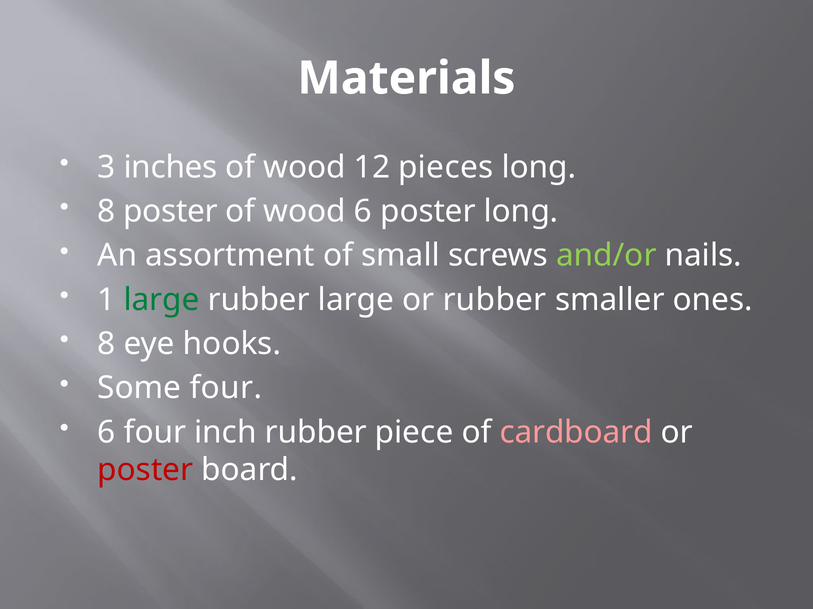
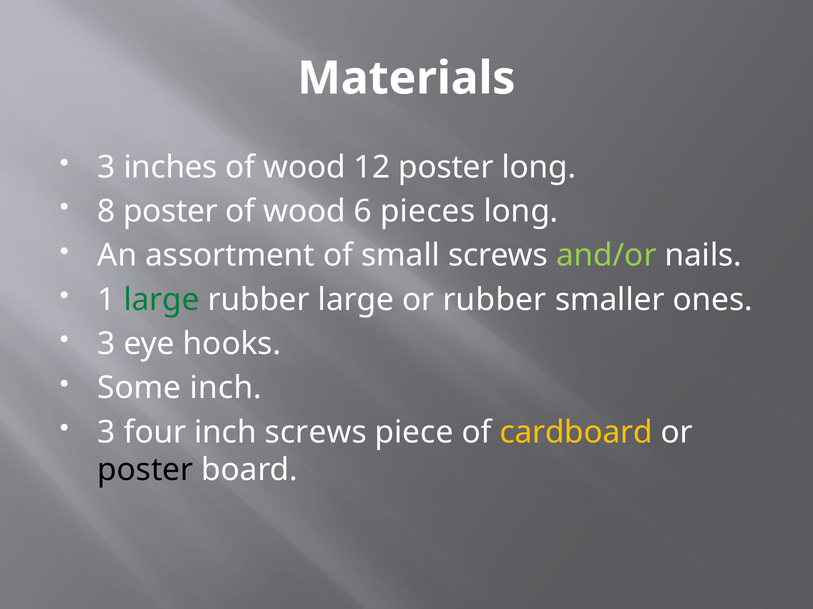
12 pieces: pieces -> poster (446, 167)
6 poster: poster -> pieces (428, 212)
8: 8 -> 3 (106, 344)
Some four: four -> inch (226, 388)
6: 6 -> 3 (106, 433)
inch rubber: rubber -> screws (316, 433)
cardboard colour: pink -> yellow (576, 433)
poster colour: red -> black (145, 470)
